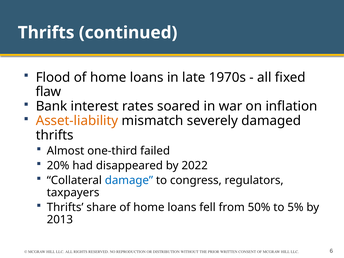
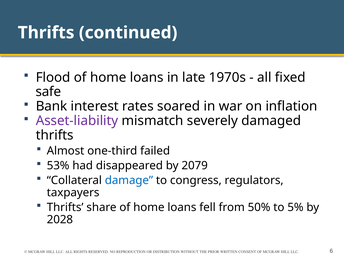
flaw: flaw -> safe (48, 92)
Asset-liability colour: orange -> purple (77, 121)
20%: 20% -> 53% (58, 166)
2022: 2022 -> 2079 (195, 166)
2013: 2013 -> 2028 (60, 220)
